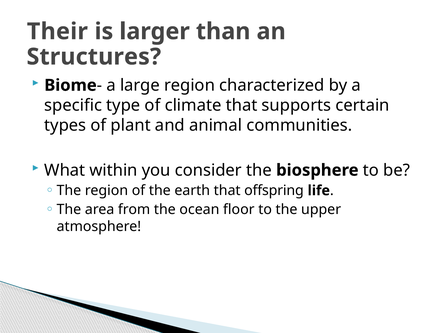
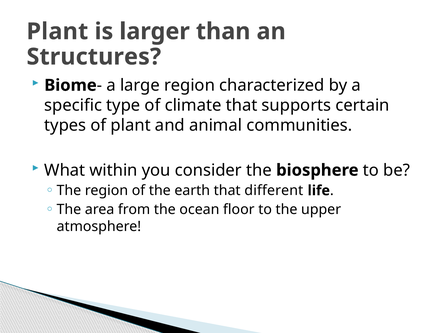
Their: Their -> Plant (57, 31)
offspring: offspring -> different (274, 190)
